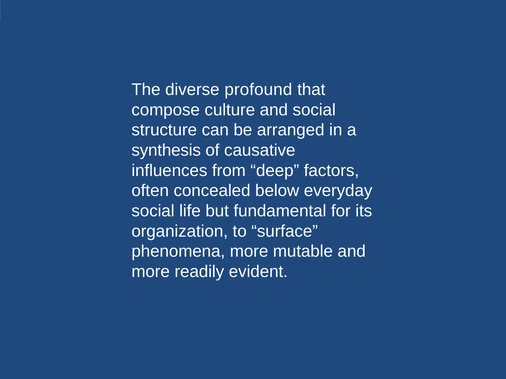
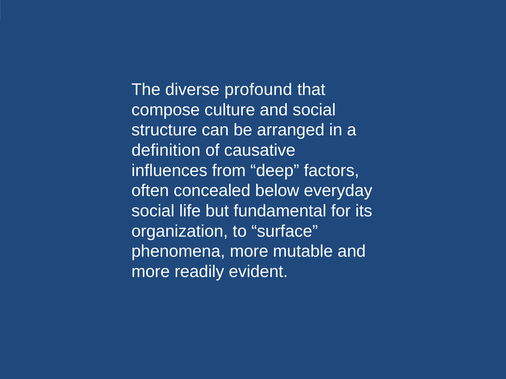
synthesis: synthesis -> definition (166, 150)
